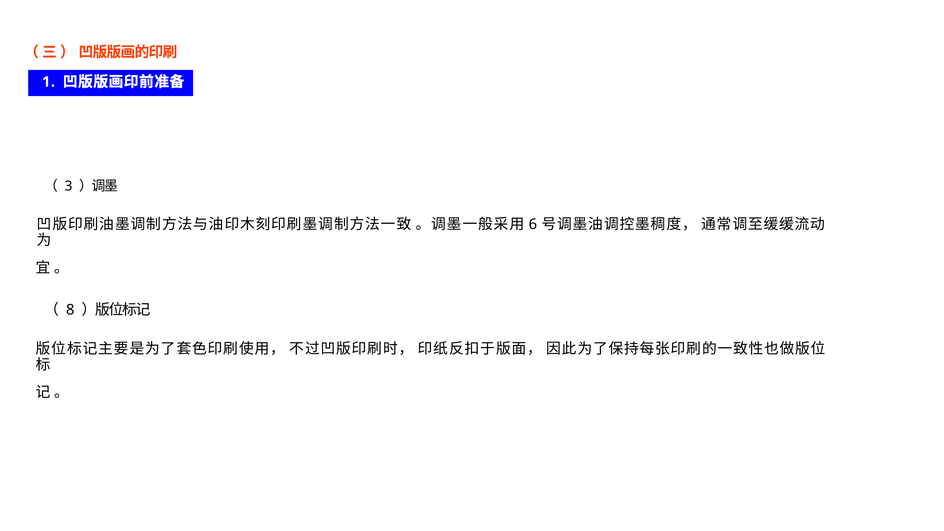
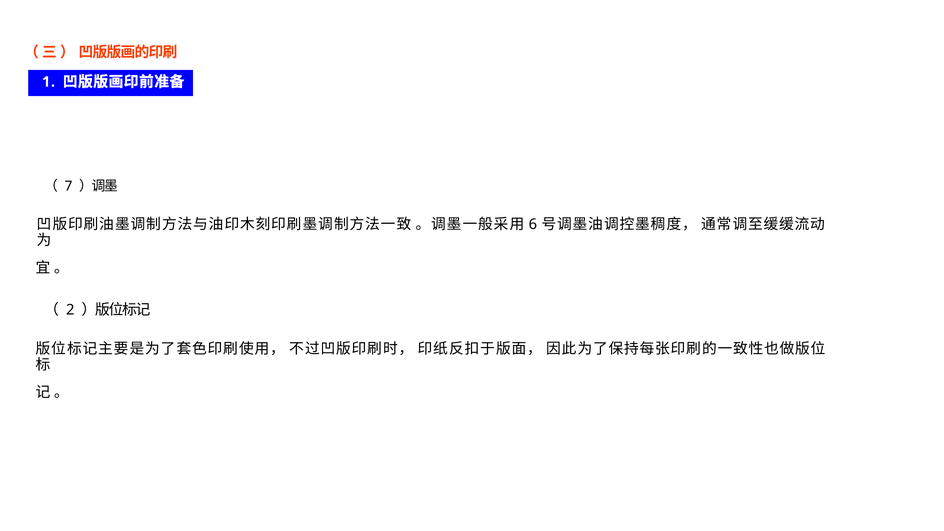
3: 3 -> 7 (68, 186)
8: 8 -> 2 (70, 310)
